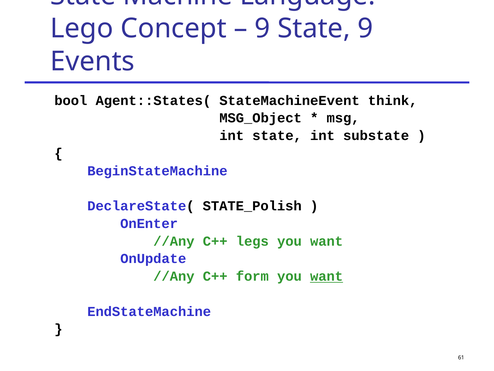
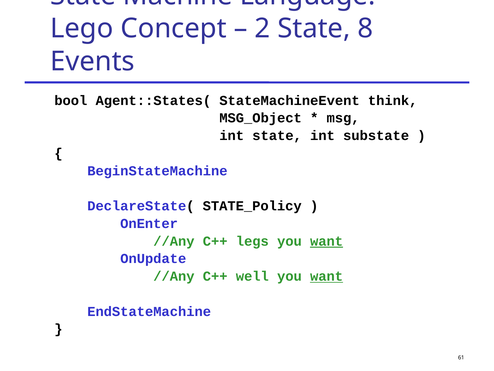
9: 9 -> 2 (262, 28)
State 9: 9 -> 8 (365, 28)
STATE_Polish: STATE_Polish -> STATE_Policy (252, 206)
want underline: none -> present (327, 241)
form: form -> well (252, 276)
